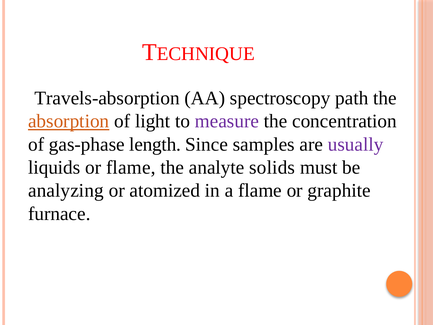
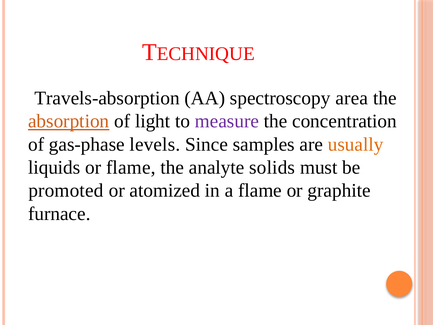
path: path -> area (352, 98)
length: length -> levels (155, 144)
usually colour: purple -> orange (356, 144)
analyzing: analyzing -> promoted (66, 190)
